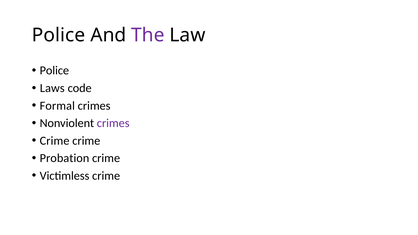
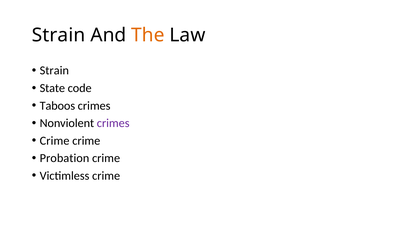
Police: Police -> Strain (59, 35)
The colour: purple -> orange (148, 35)
Police: Police -> Strain (54, 71)
Laws: Laws -> State (52, 88)
Formal: Formal -> Taboos (57, 106)
